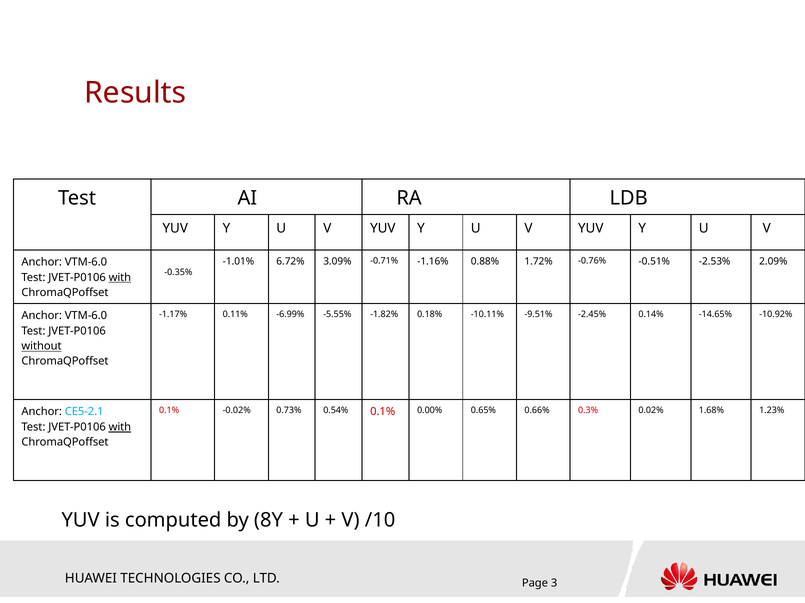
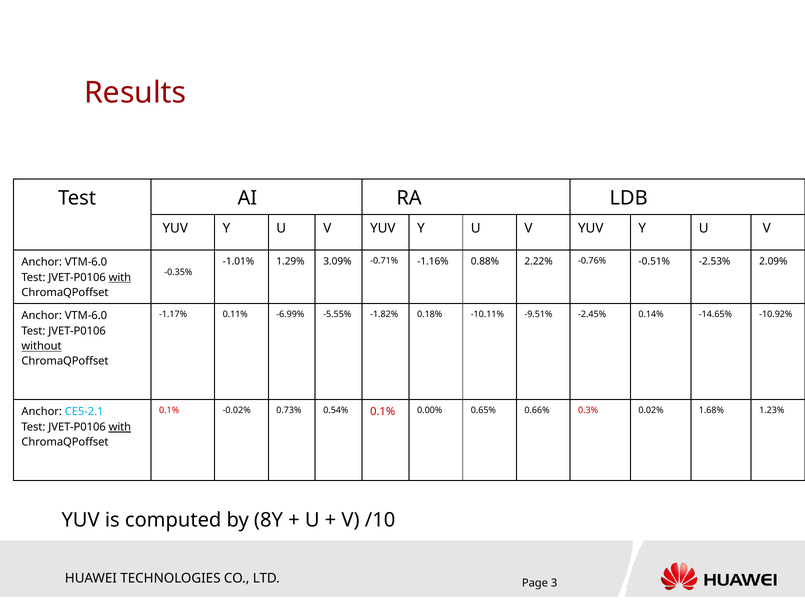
6.72%: 6.72% -> 1.29% (290, 262)
1.72%: 1.72% -> 2.22% (539, 262)
